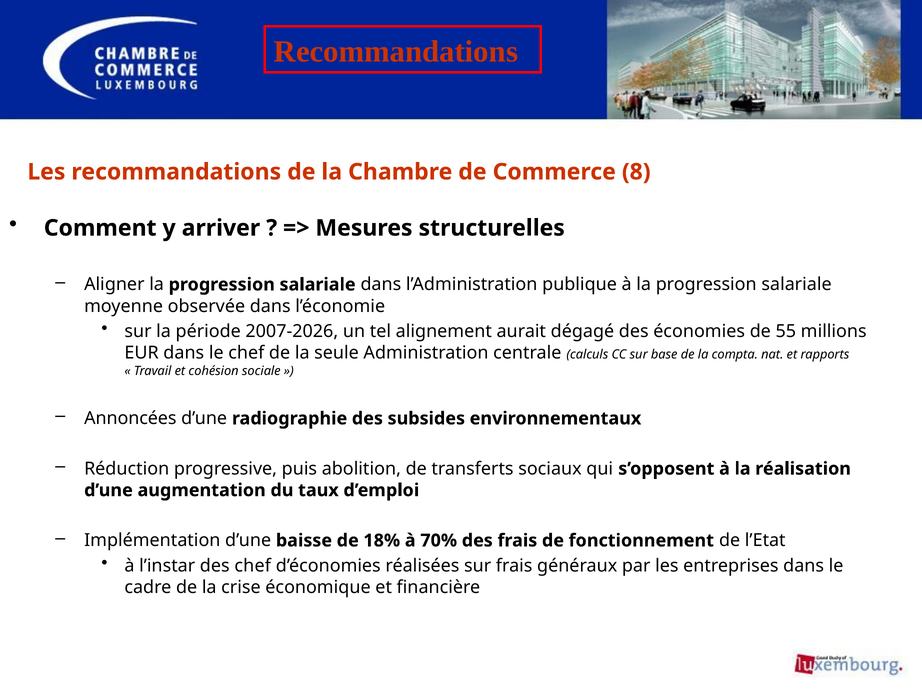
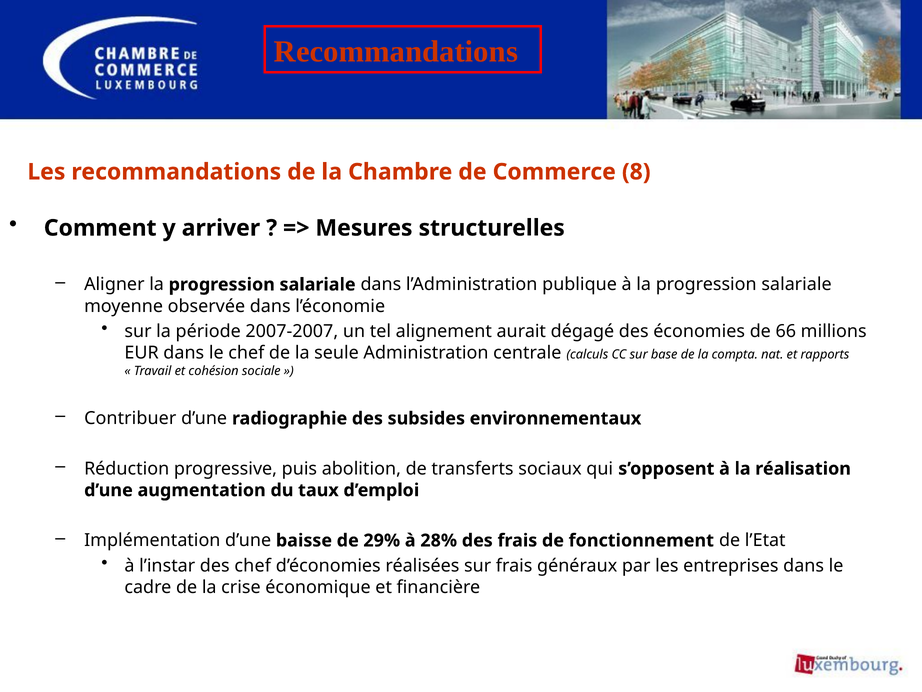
2007-2026: 2007-2026 -> 2007-2007 (292, 331)
55: 55 -> 66 (786, 331)
Annoncées: Annoncées -> Contribuer (130, 418)
18%: 18% -> 29% (382, 540)
70%: 70% -> 28% (439, 540)
